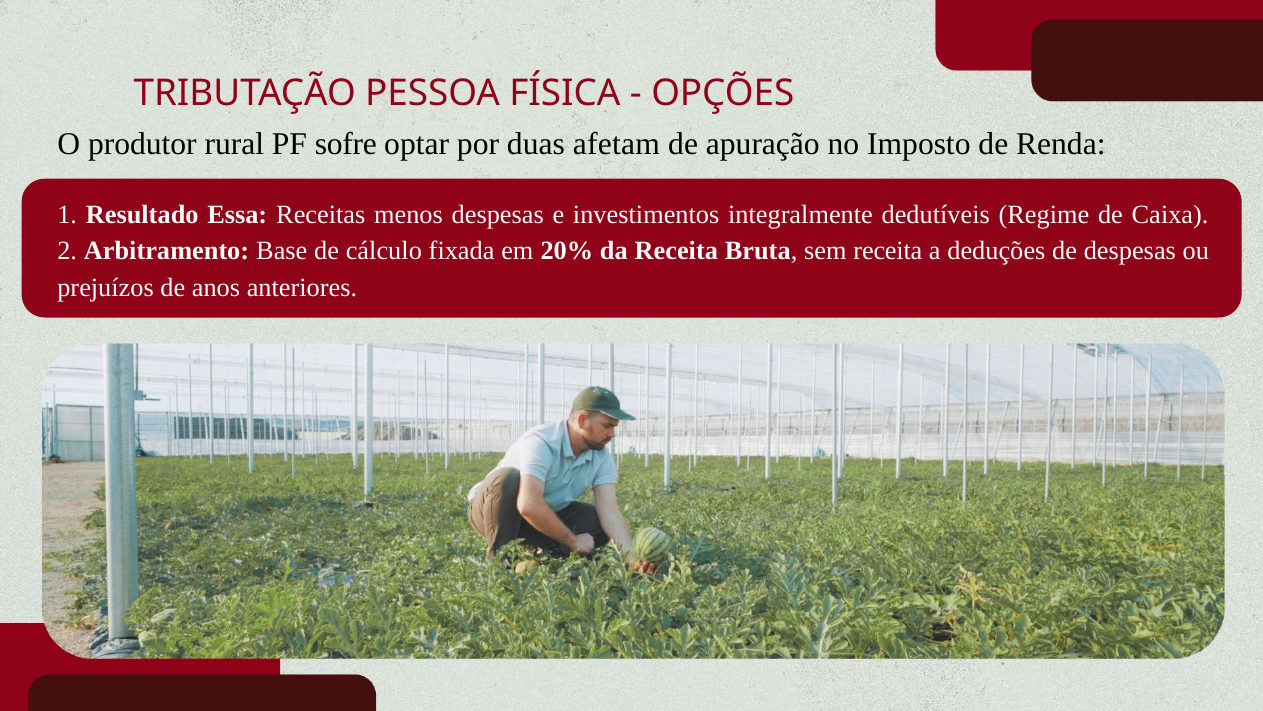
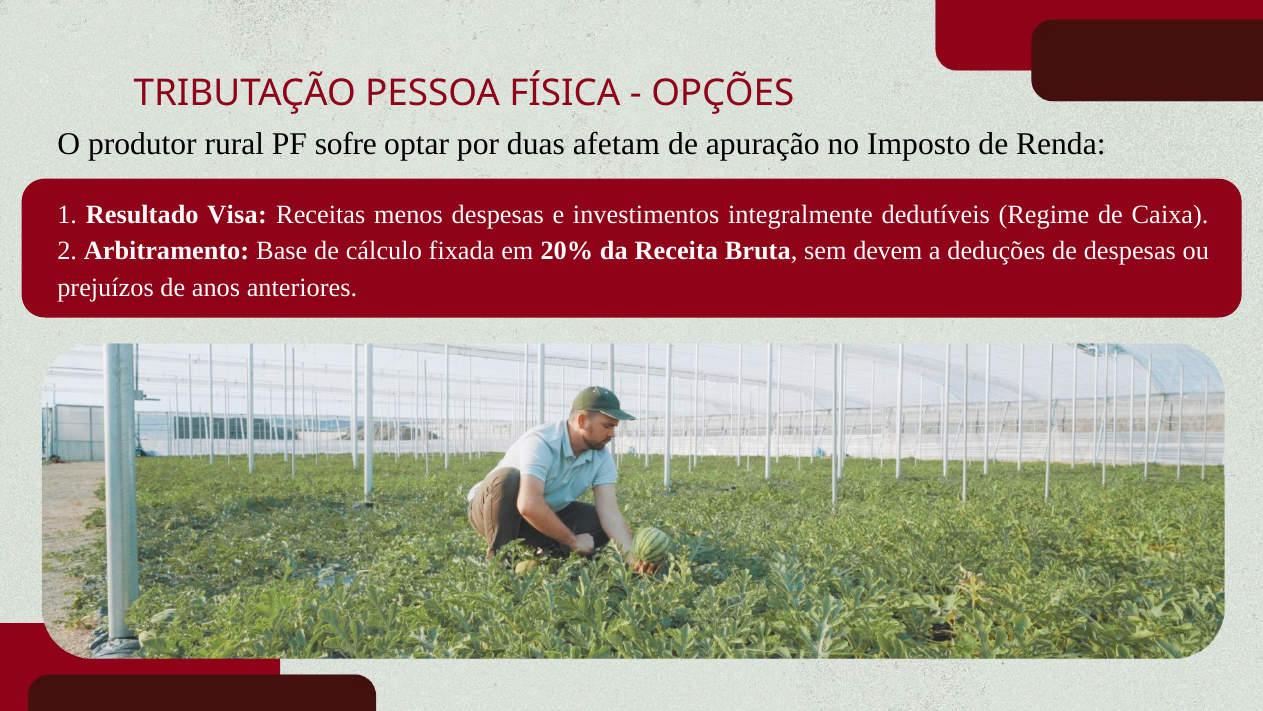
Essa: Essa -> Visa (237, 215)
sem receita: receita -> devem (888, 251)
